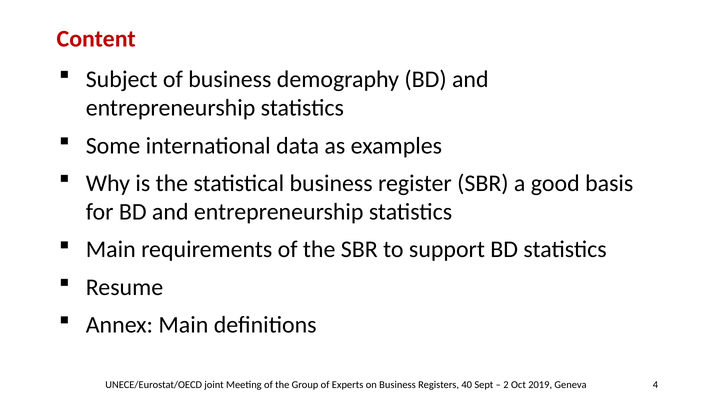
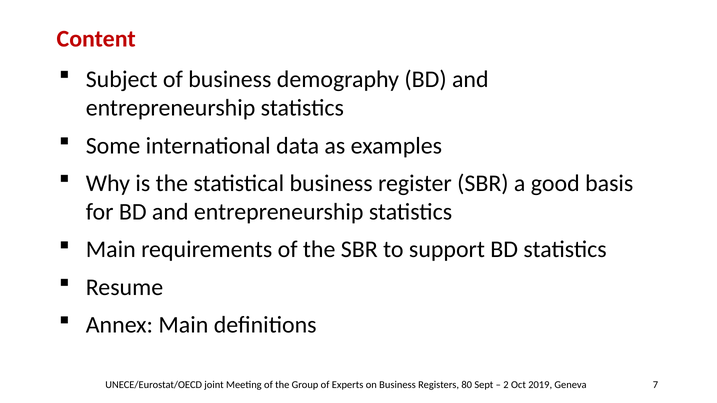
40: 40 -> 80 (467, 385)
4: 4 -> 7 (655, 385)
